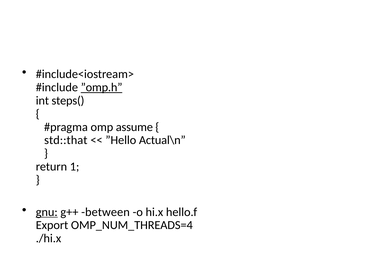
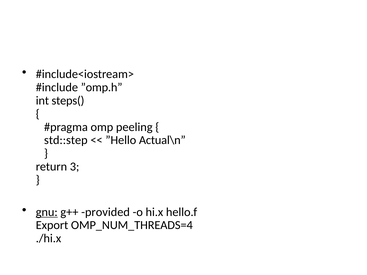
”omp.h underline: present -> none (102, 87)
assume: assume -> peeling (134, 127)
std::that: std::that -> std::step (66, 140)
1: 1 -> 3 (75, 167)
between: between -> provided (106, 212)
